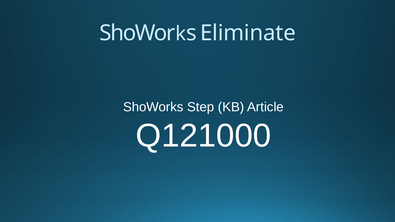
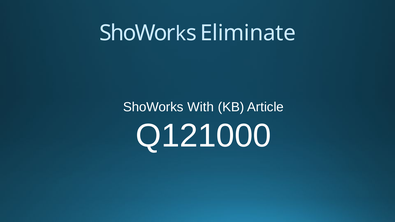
Step: Step -> With (201, 107)
